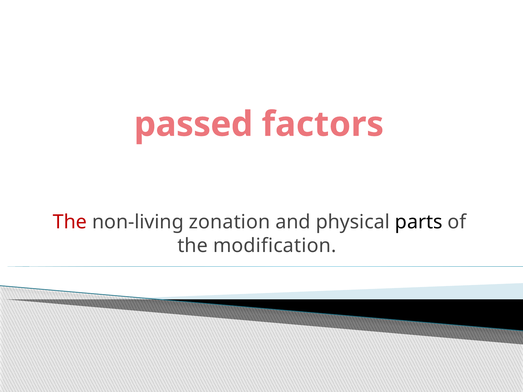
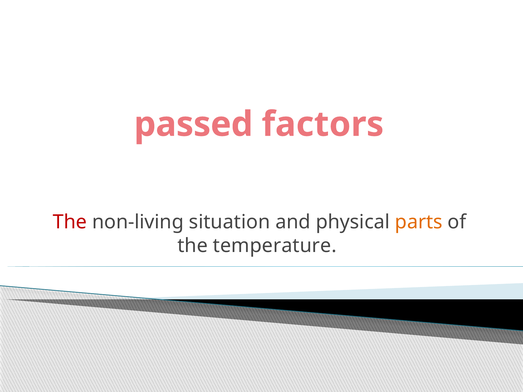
zonation: zonation -> situation (230, 222)
parts colour: black -> orange (419, 222)
modification: modification -> temperature (275, 246)
